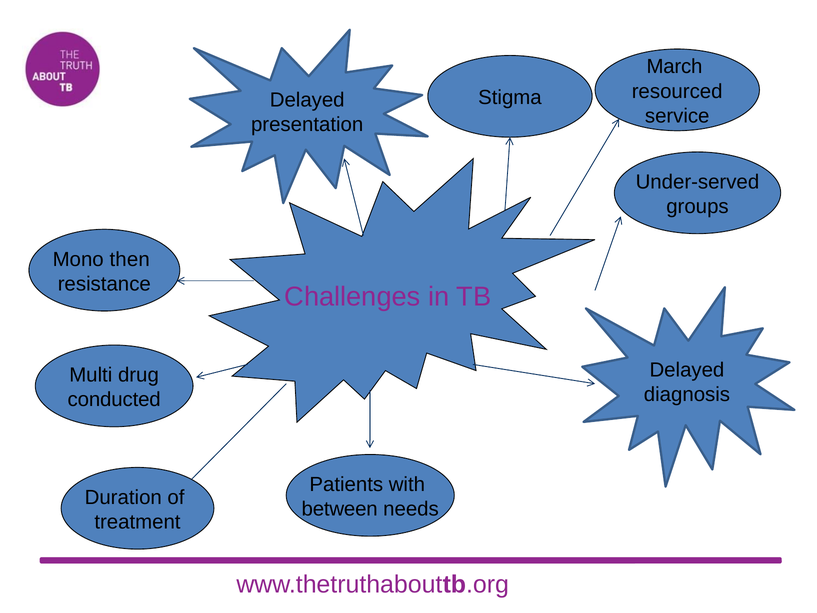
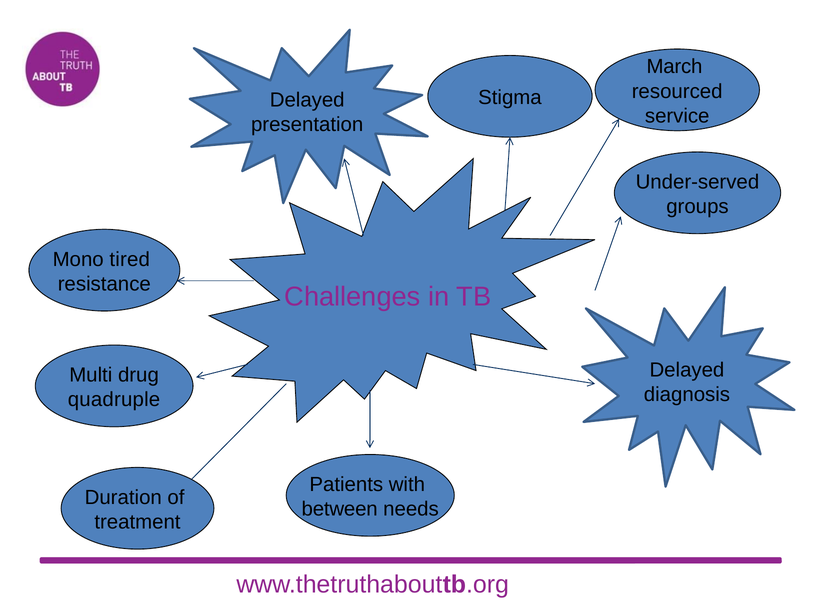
then: then -> tired (130, 259)
conducted: conducted -> quadruple (114, 399)
